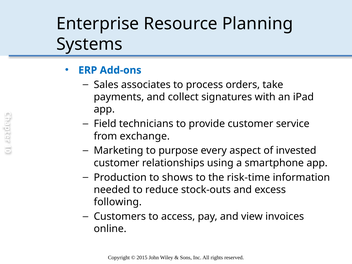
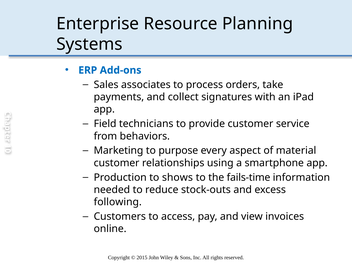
exchange: exchange -> behaviors (145, 136)
invested: invested -> material (296, 151)
risk-time: risk-time -> fails-time (249, 177)
